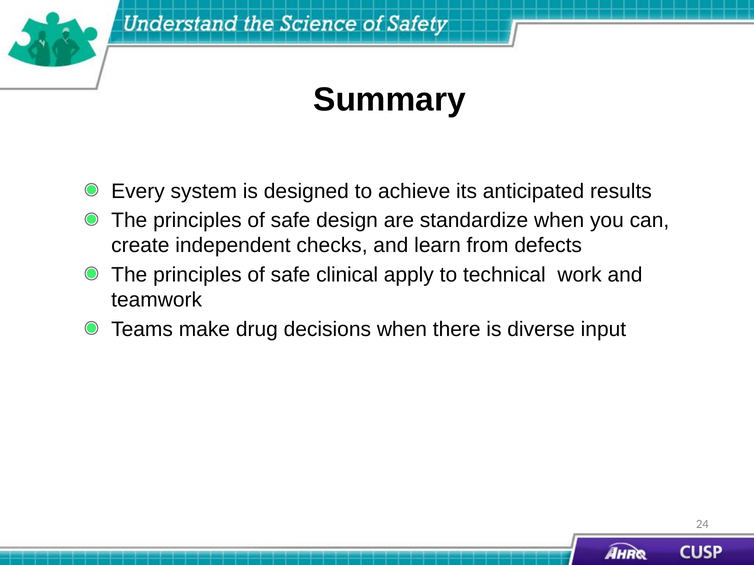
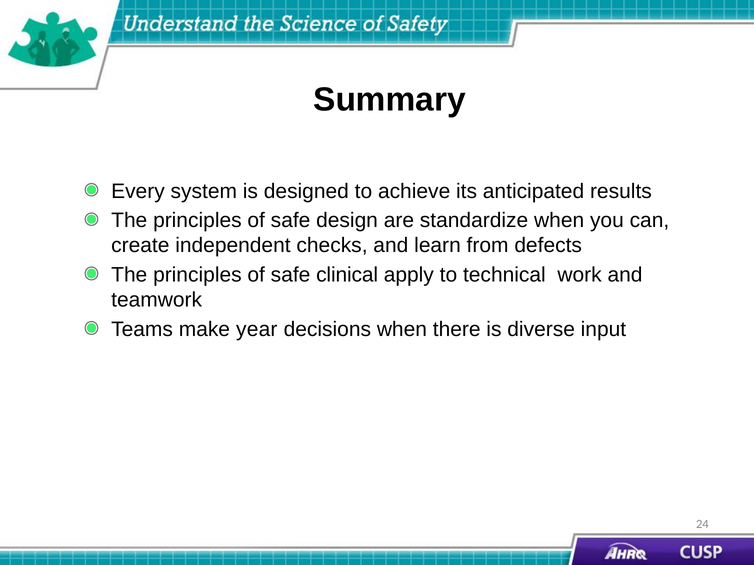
drug: drug -> year (257, 330)
